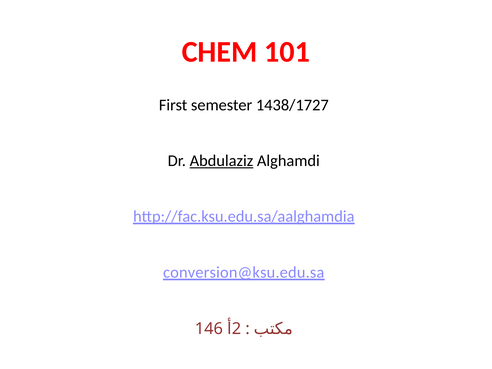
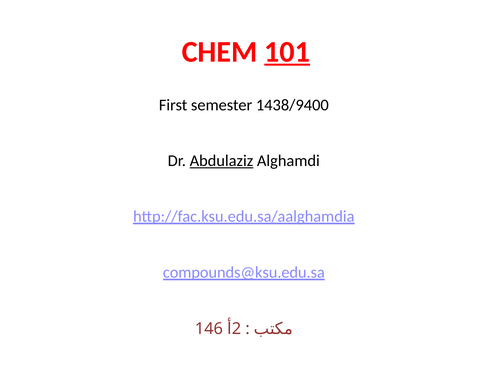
101 underline: none -> present (287, 52)
1438/1727: 1438/1727 -> 1438/9400 (292, 105)
conversion@ksu.edu.sa: conversion@ksu.edu.sa -> compounds@ksu.edu.sa (244, 273)
